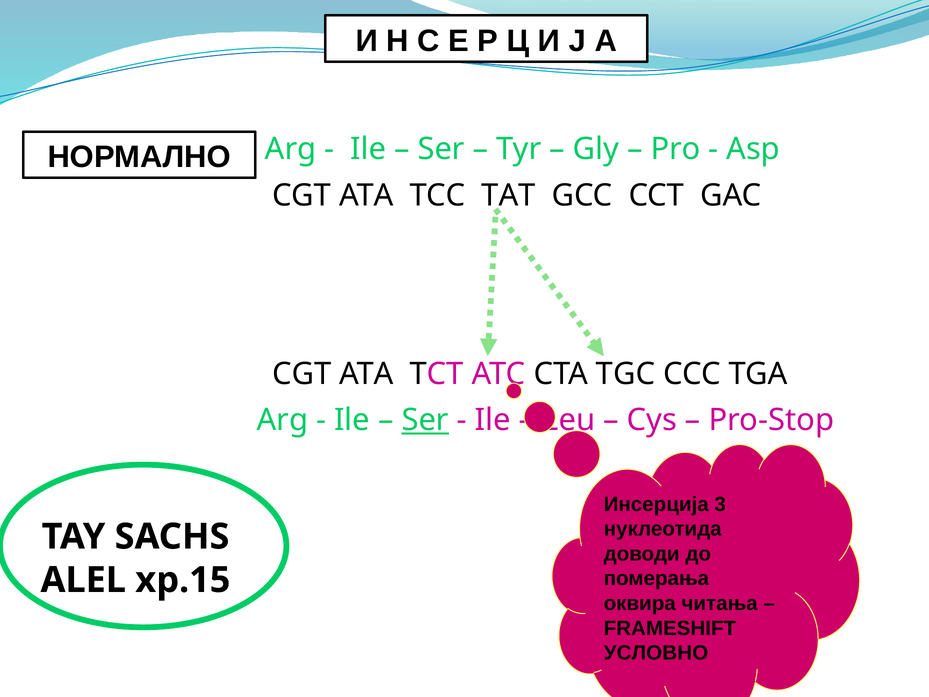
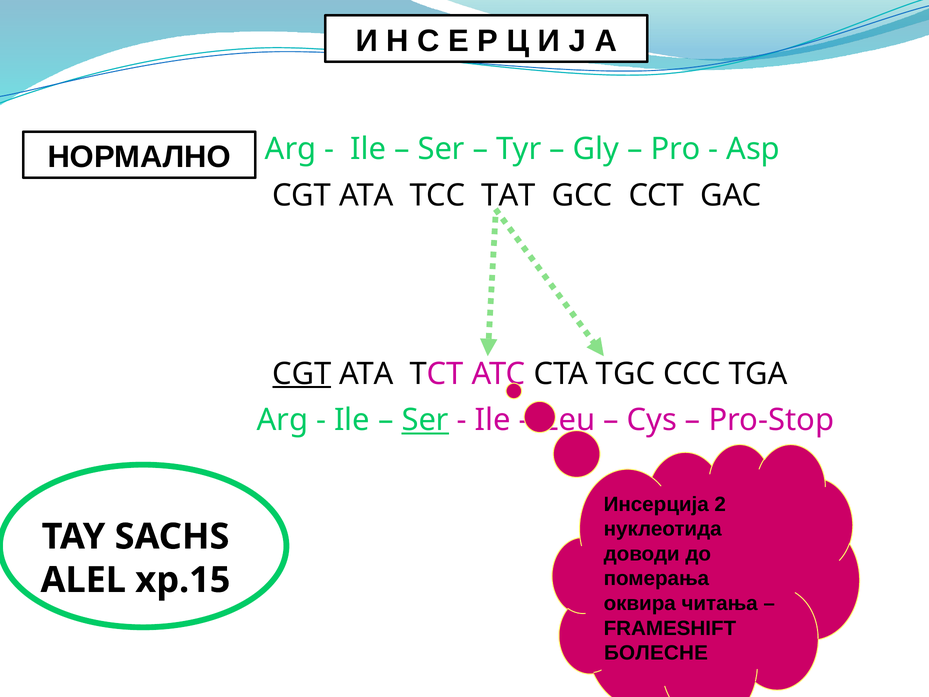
CGT underline: none -> present (302, 374)
3: 3 -> 2 (720, 504)
УСЛОВНО: УСЛОВНО -> БОЛЕСНЕ (656, 653)
